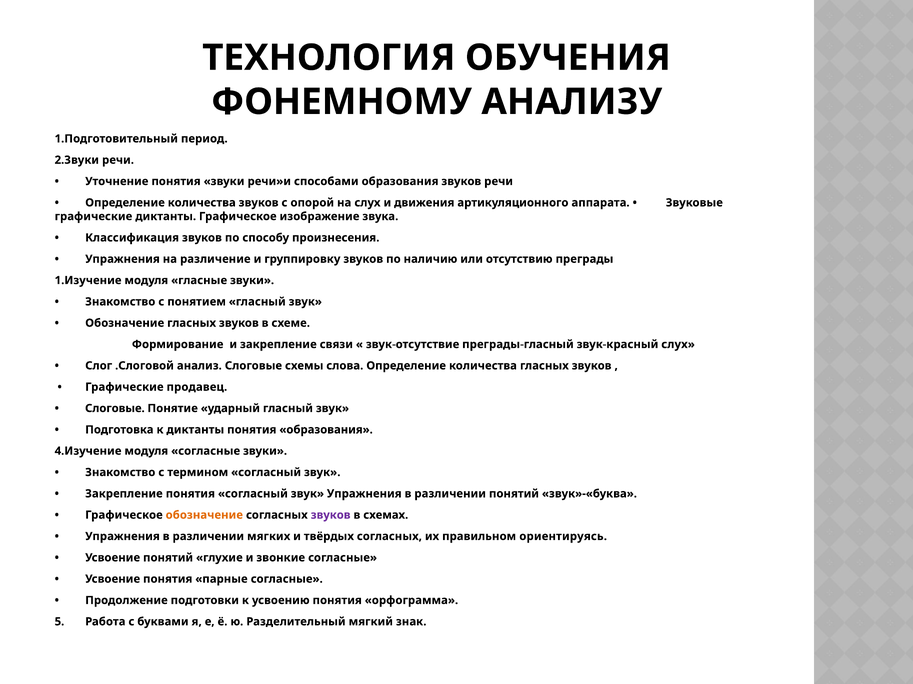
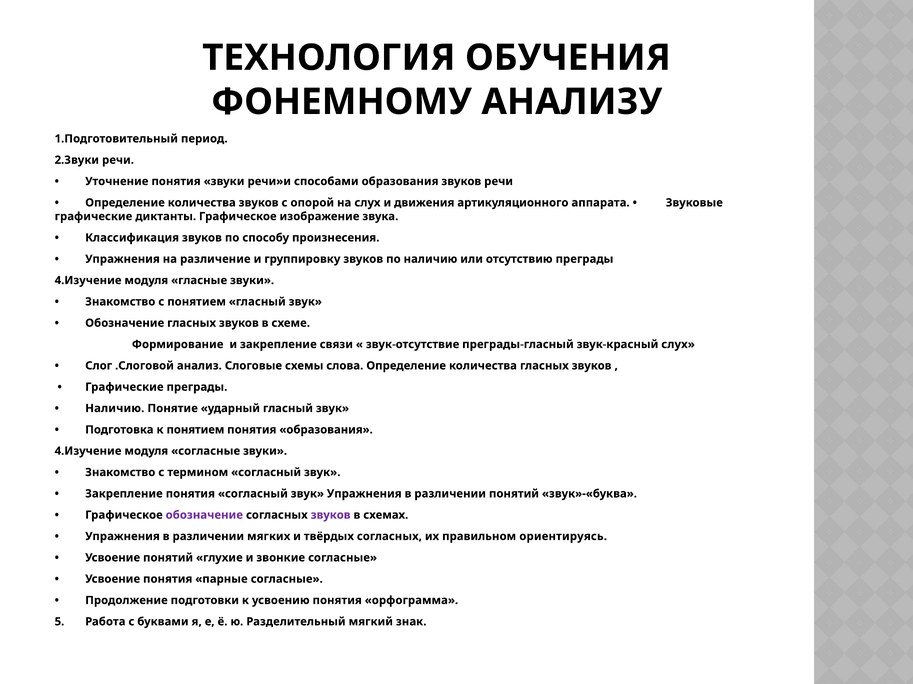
1.Изучение: 1.Изучение -> 4.Изучение (88, 281)
Графические продавец: продавец -> преграды (197, 387)
Слоговые: Слоговые -> Наличию (115, 409)
к диктанты: диктанты -> понятием (195, 430)
обозначение colour: orange -> purple (204, 516)
